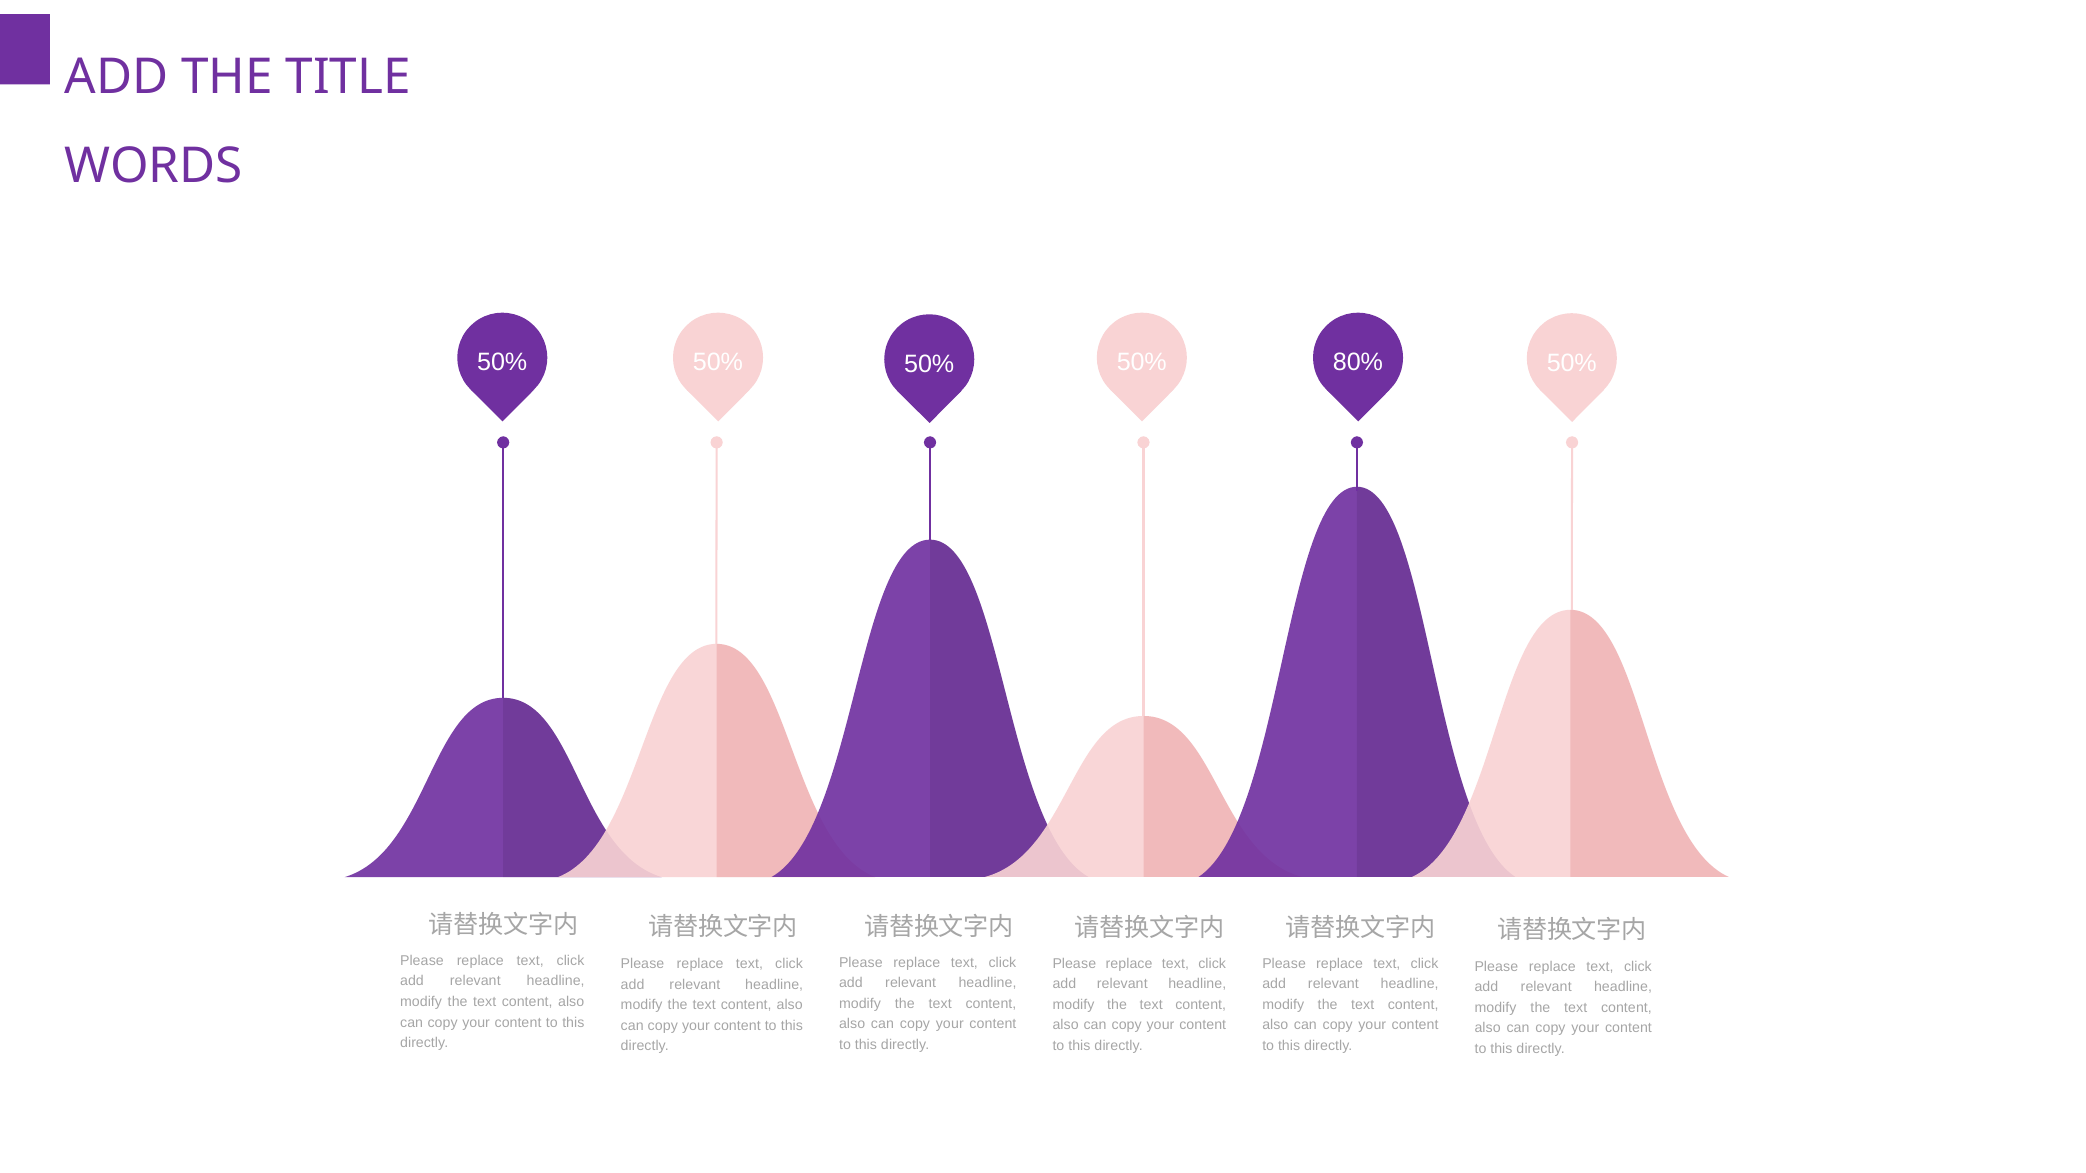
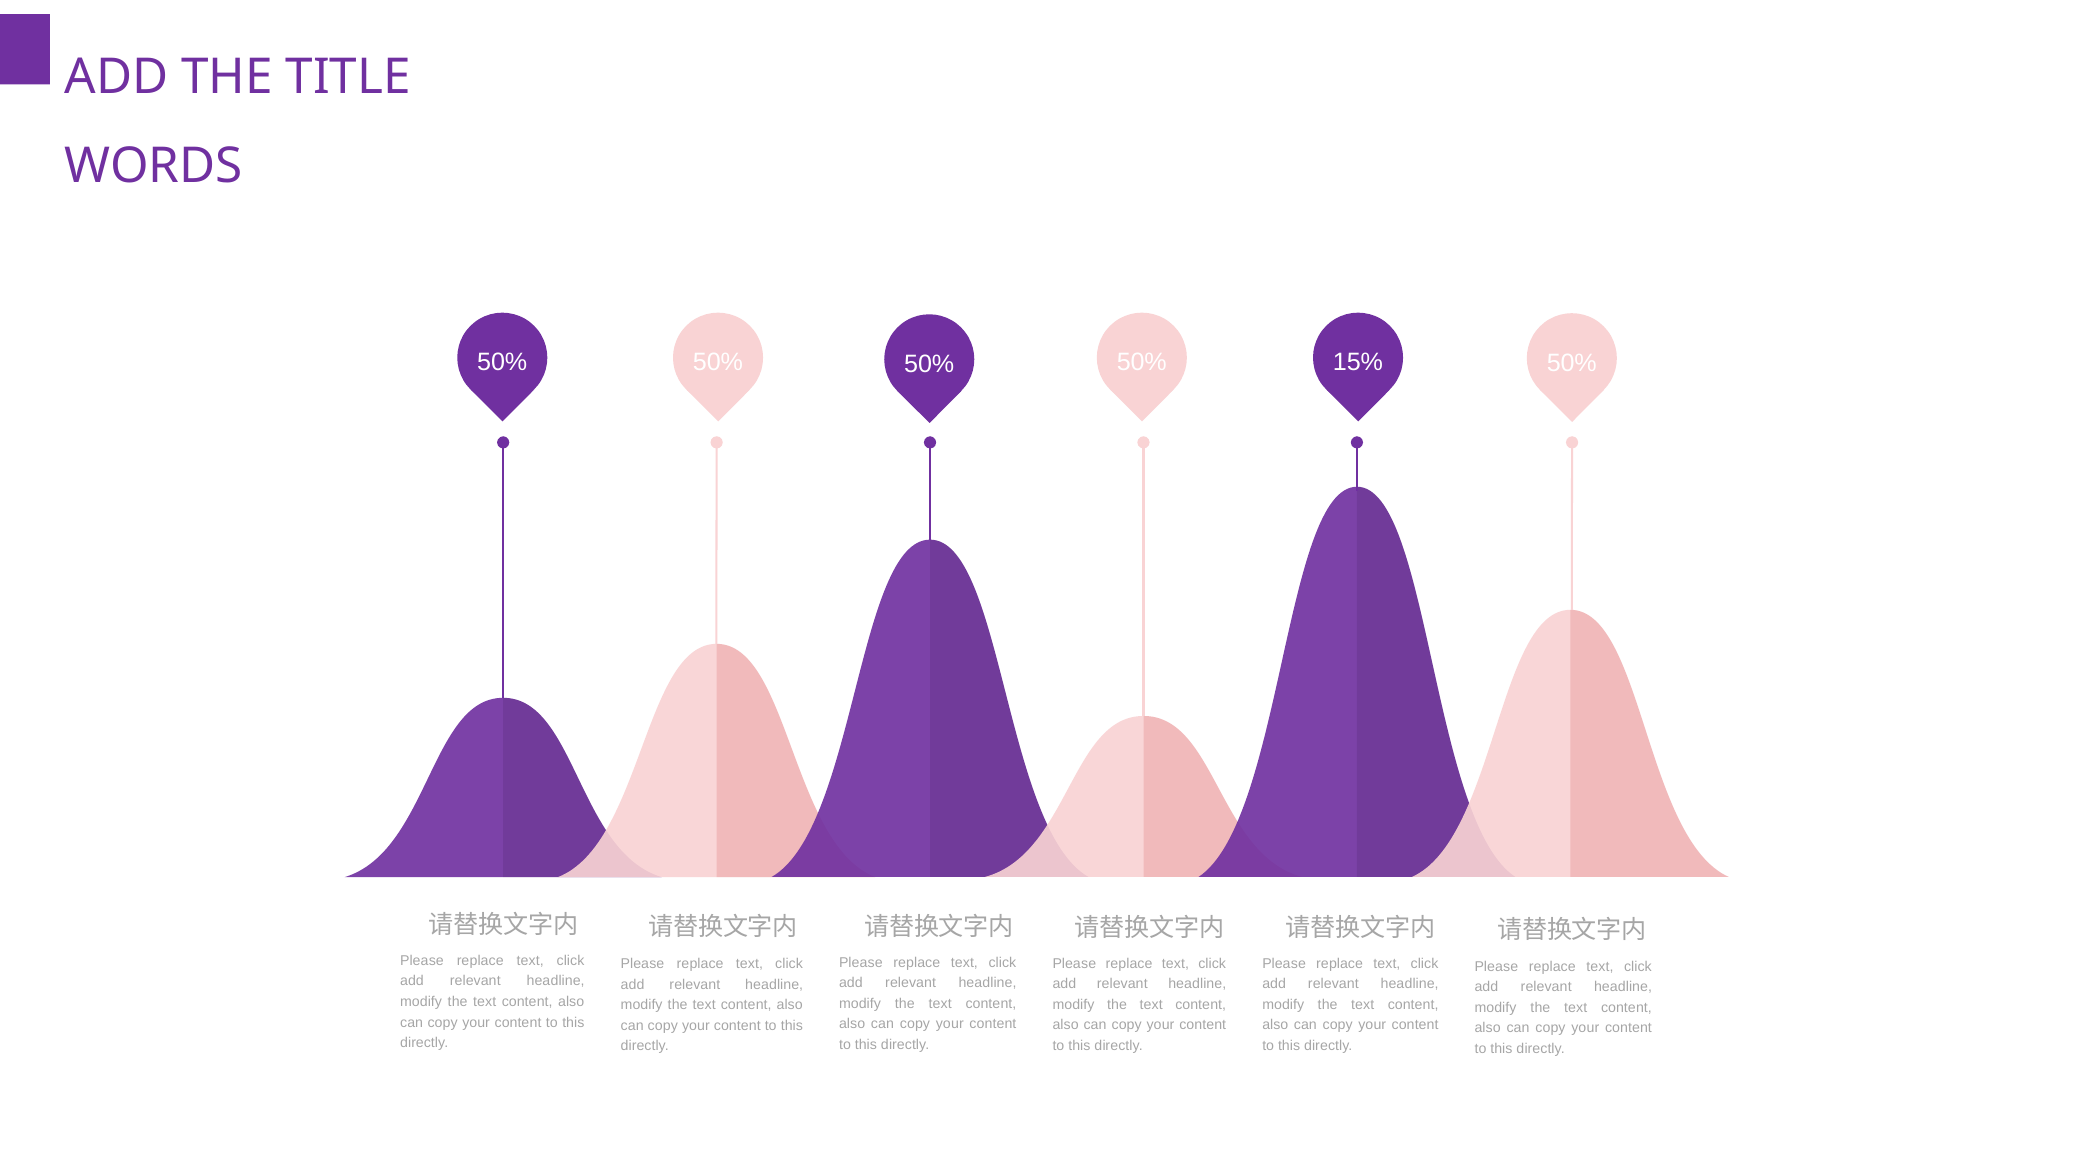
80%: 80% -> 15% (1358, 362)
